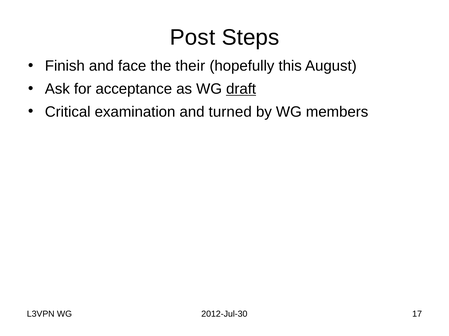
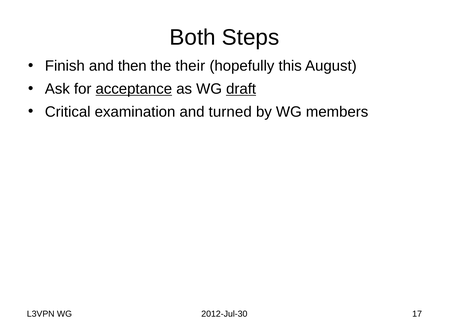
Post: Post -> Both (193, 37)
face: face -> then (132, 66)
acceptance underline: none -> present (134, 89)
